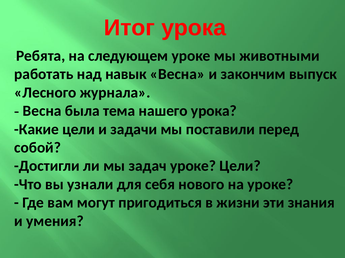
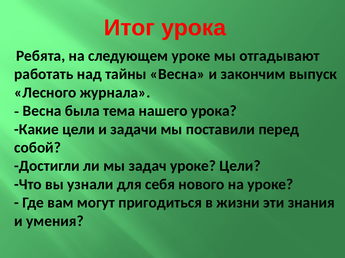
животными: животными -> отгадывают (279, 56)
навык: навык -> тайны (126, 74)
